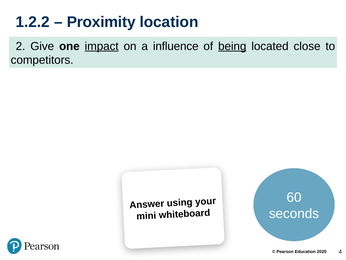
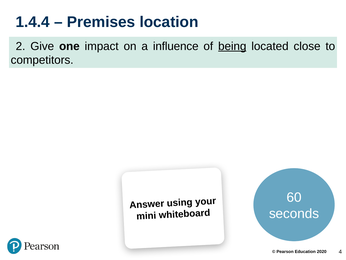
1.2.2: 1.2.2 -> 1.4.4 (33, 22)
Proximity: Proximity -> Premises (101, 22)
impact underline: present -> none (102, 46)
